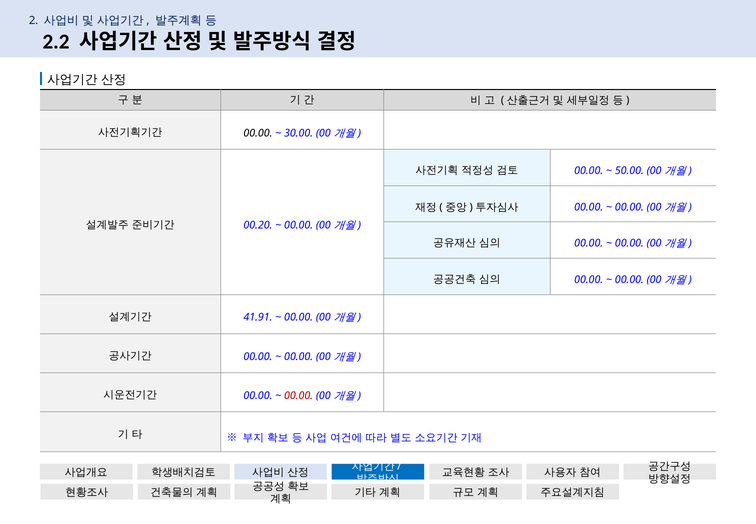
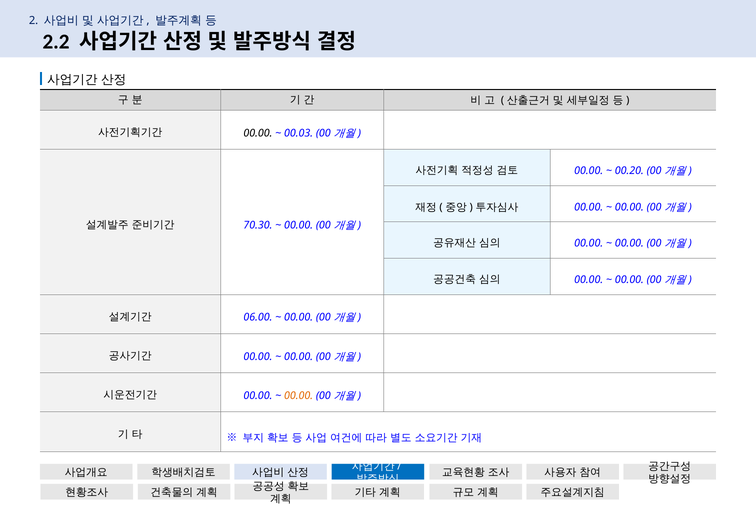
30.00: 30.00 -> 00.03 (299, 133)
50.00: 50.00 -> 00.20 (629, 171)
00.20: 00.20 -> 70.30 (258, 225)
41.91: 41.91 -> 06.00 (258, 317)
00.00 colour: red -> orange (299, 395)
